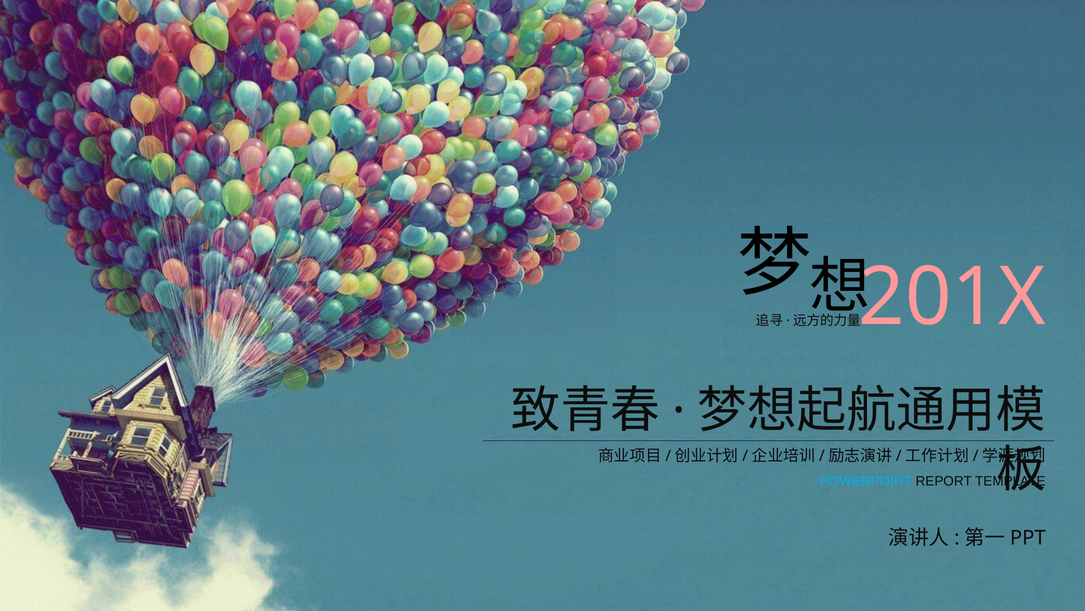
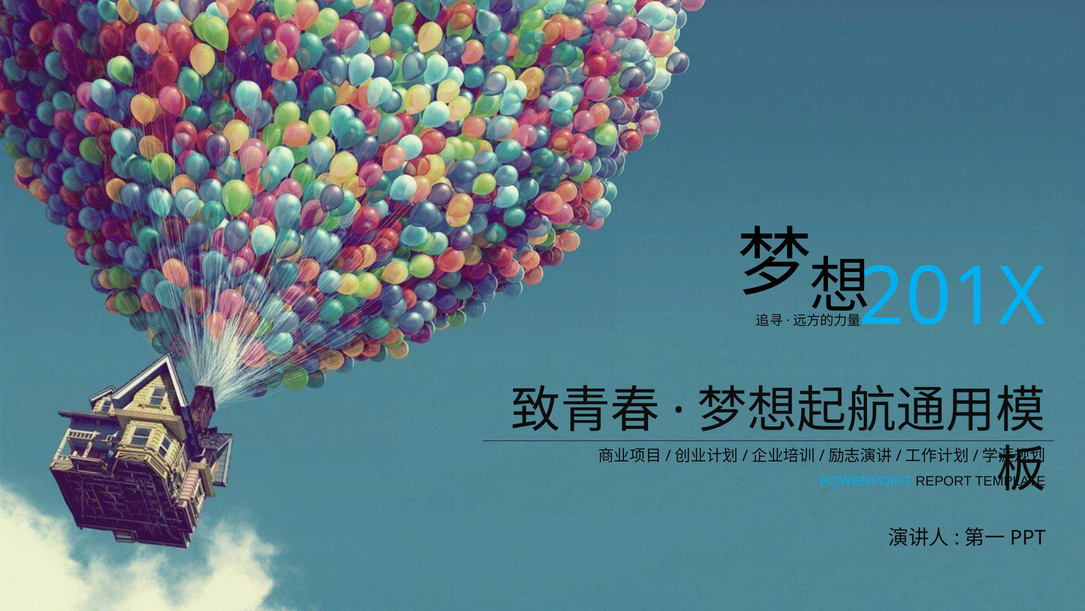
201X colour: pink -> light blue (952, 297)
